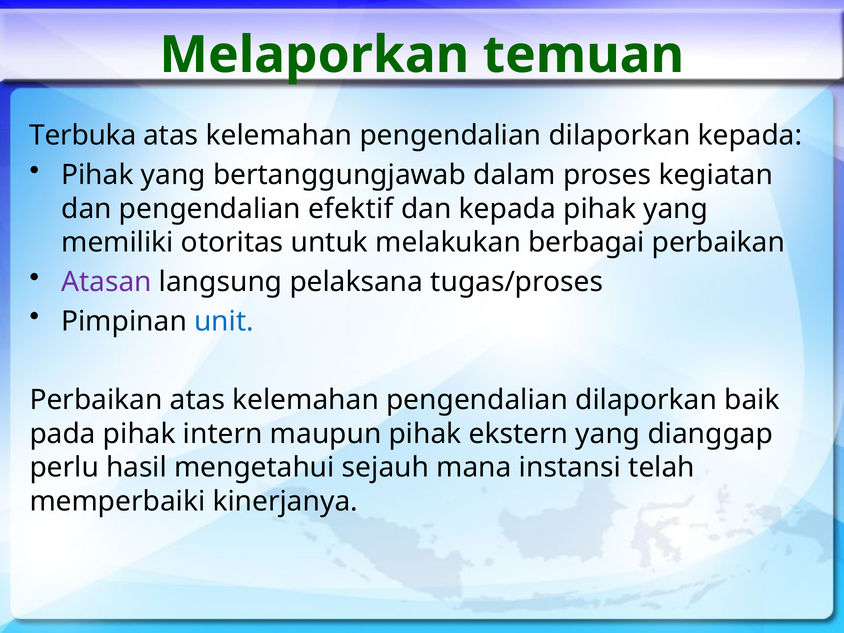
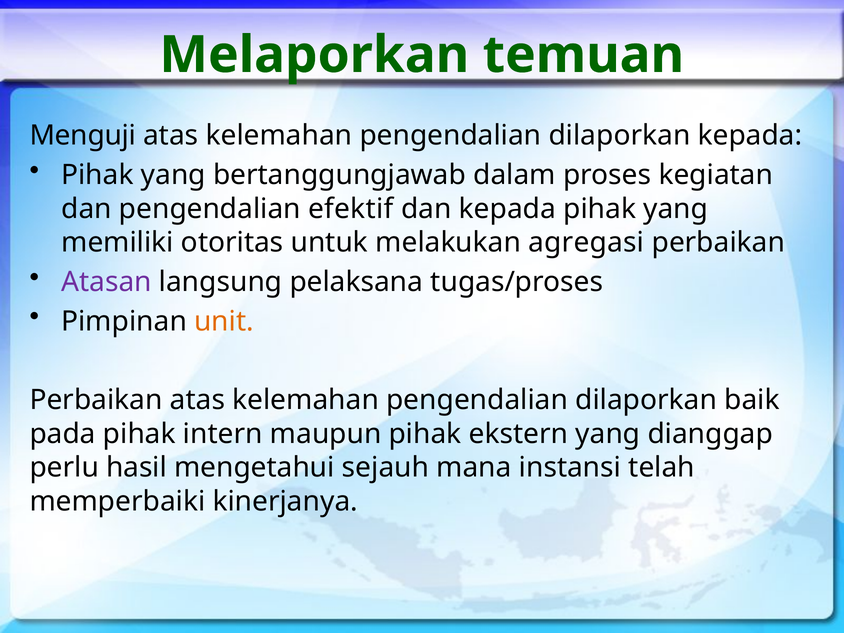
Terbuka: Terbuka -> Menguji (83, 136)
berbagai: berbagai -> agregasi (586, 243)
unit colour: blue -> orange (224, 321)
